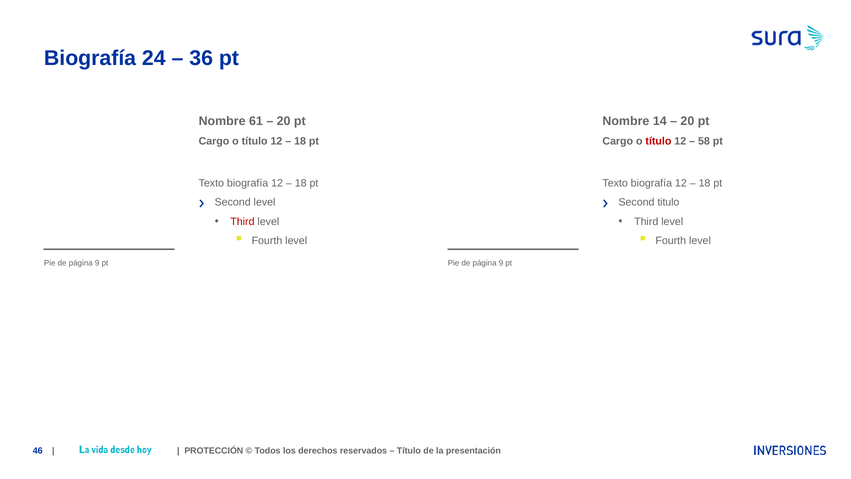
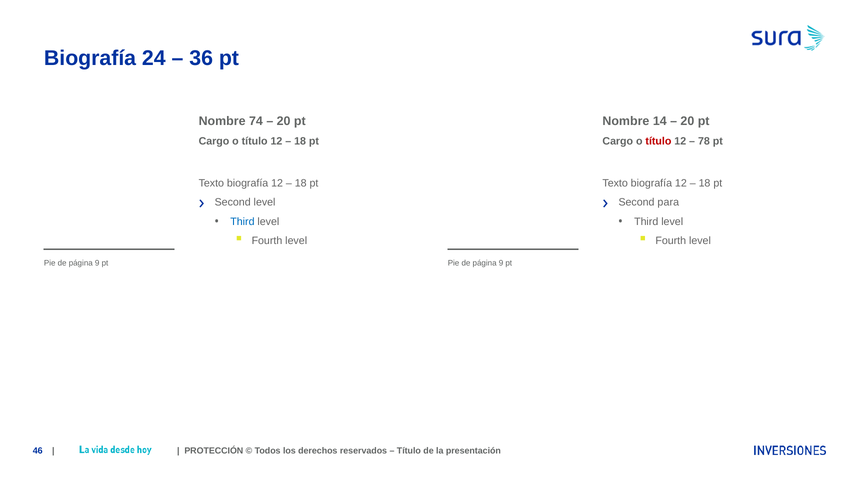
61: 61 -> 74 (256, 121)
58: 58 -> 78 (704, 141)
titulo: titulo -> para (668, 202)
Third colour: red -> blue (242, 221)
